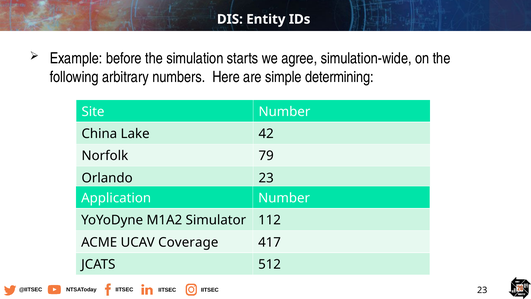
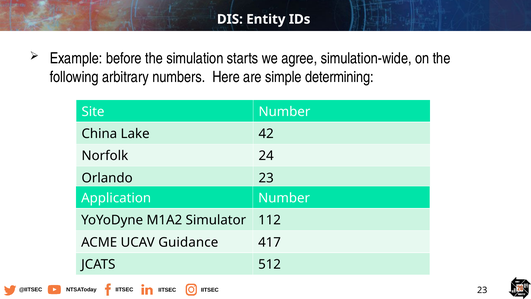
79: 79 -> 24 (266, 156)
Coverage: Coverage -> Guidance (188, 242)
